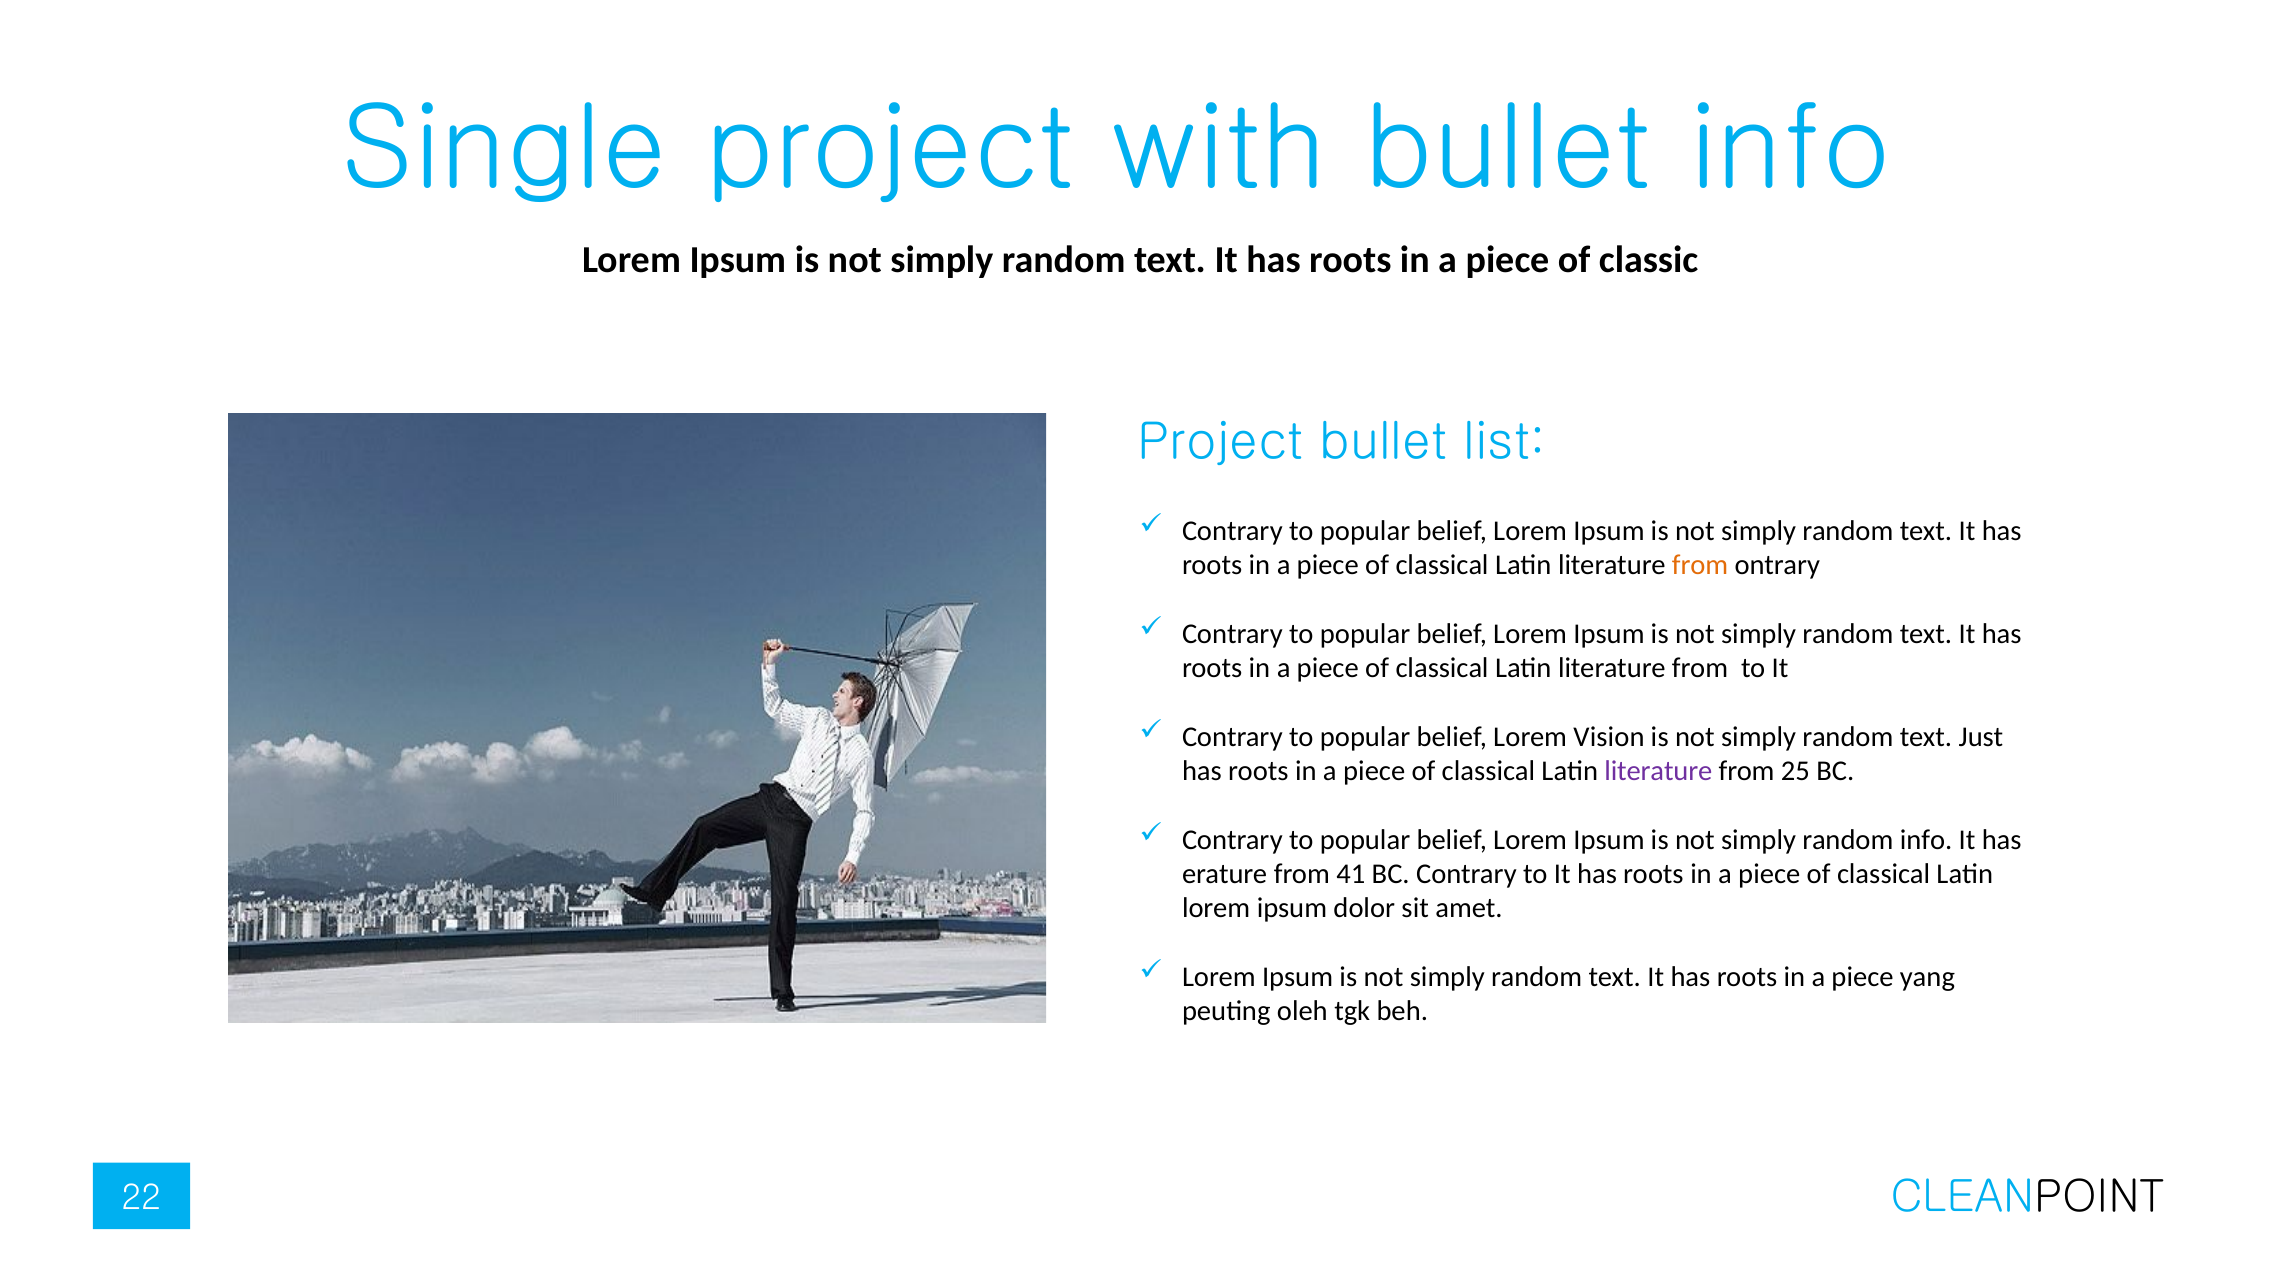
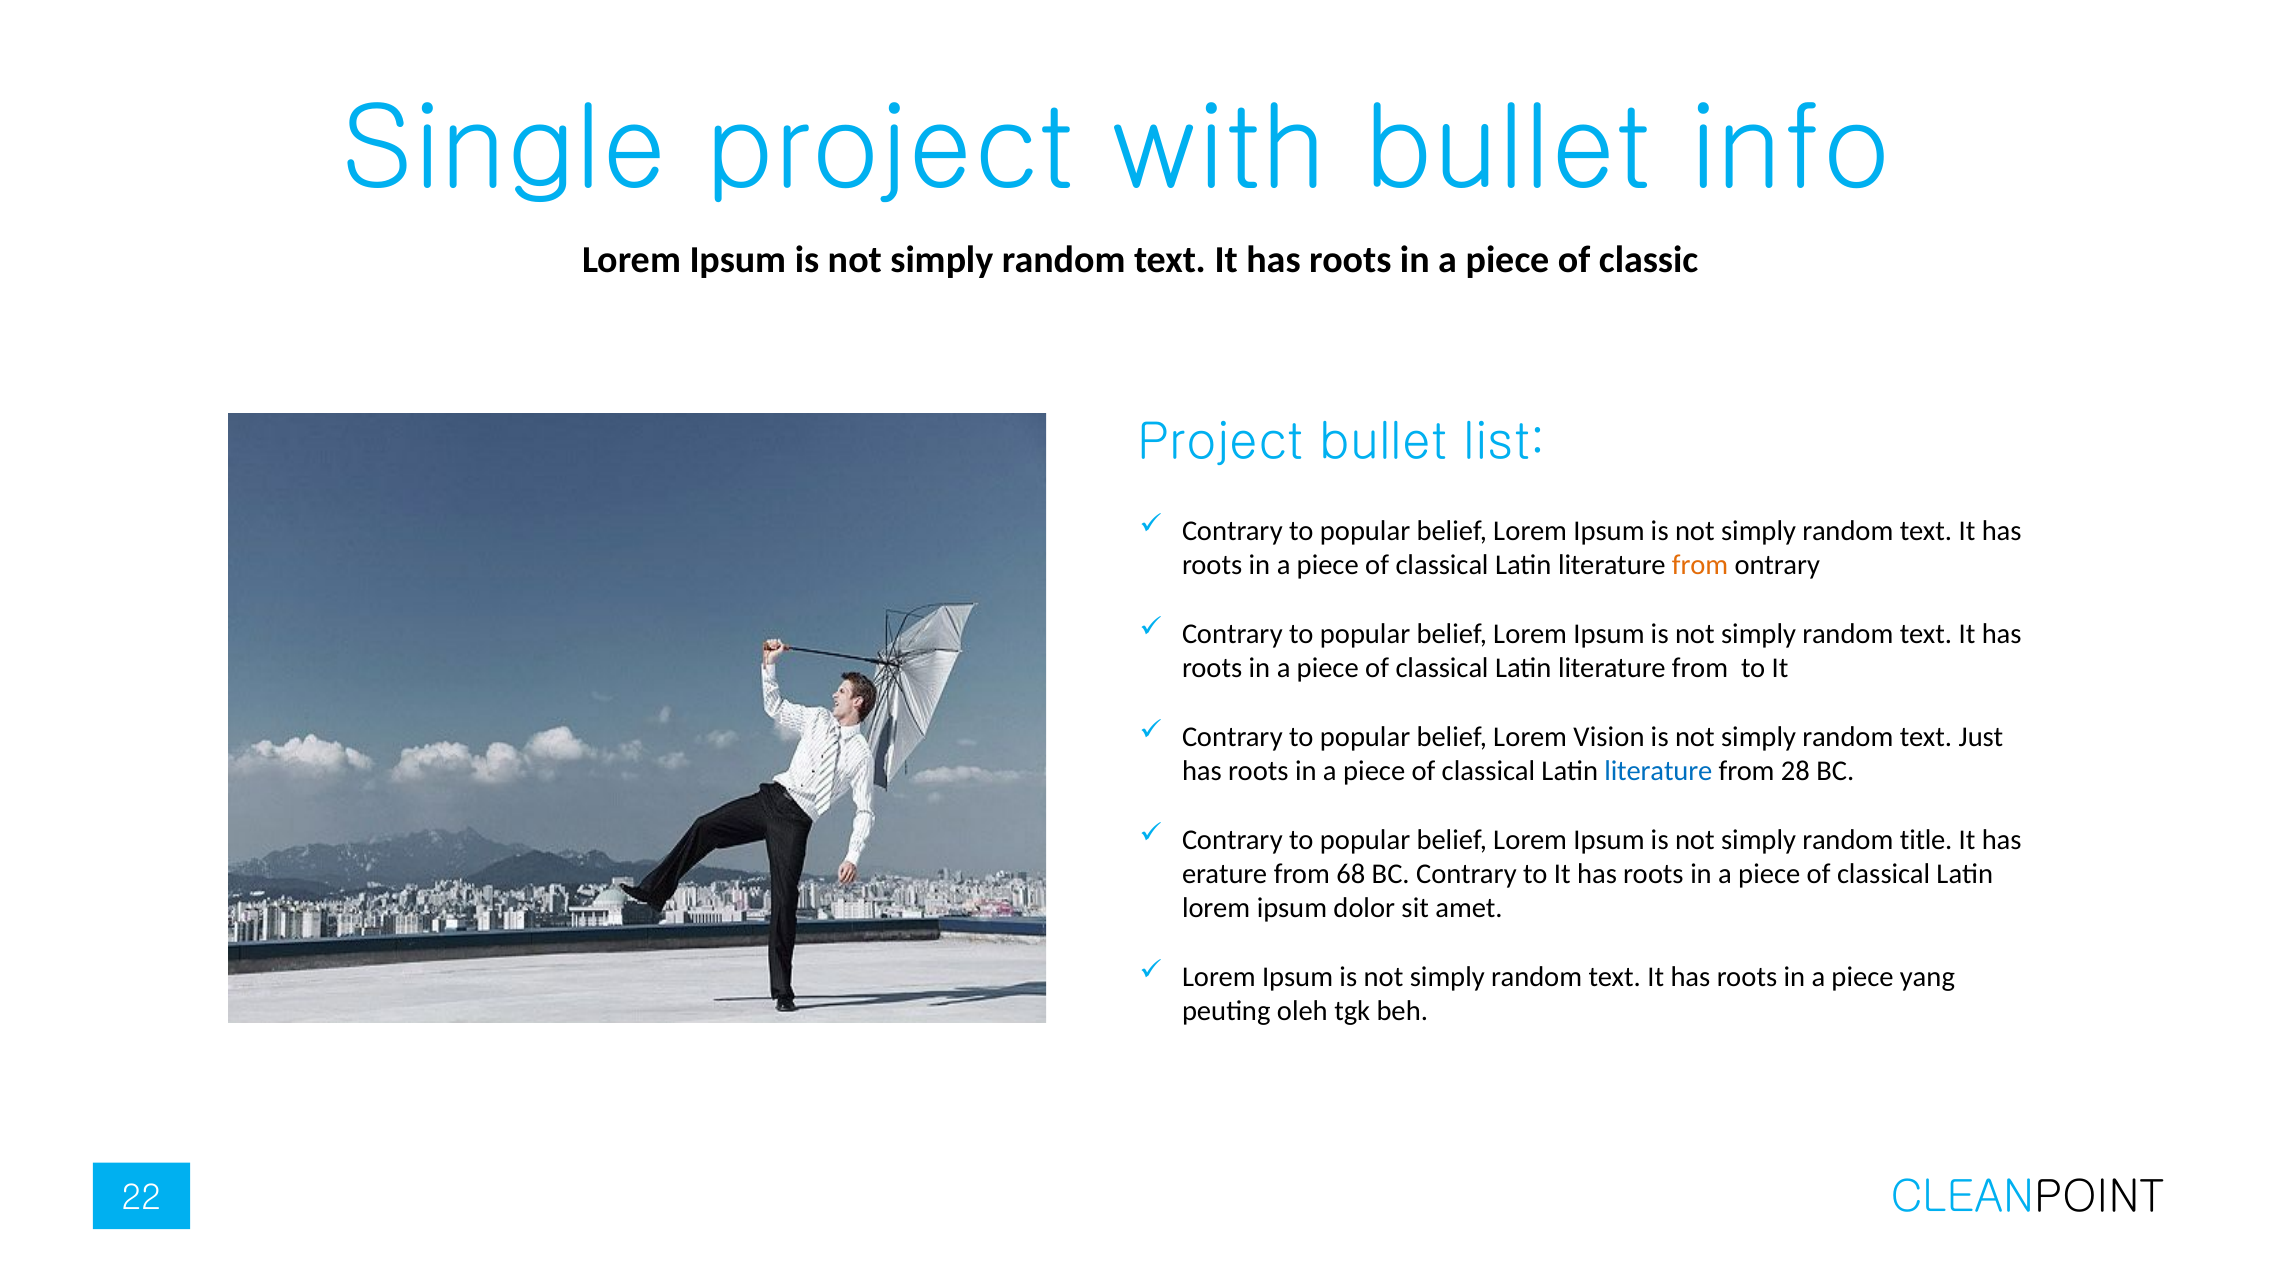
literature colour: purple -> blue (1658, 771)
25: 25 -> 28 (1795, 771)
random info: info -> title (1926, 840)
41: 41 -> 68 (1351, 874)
